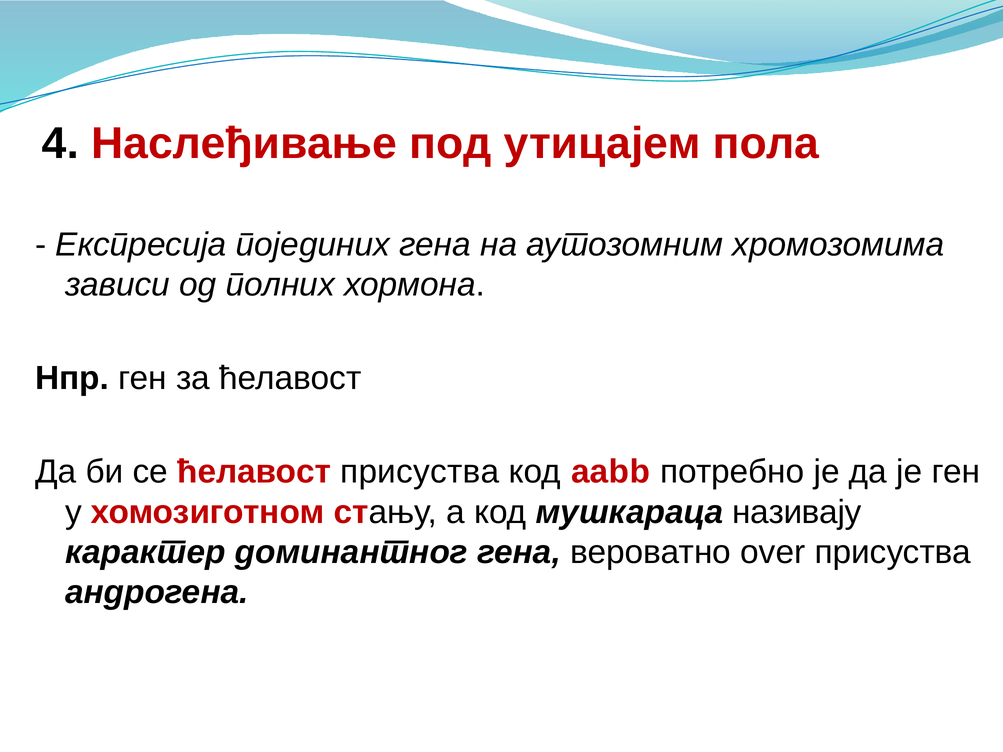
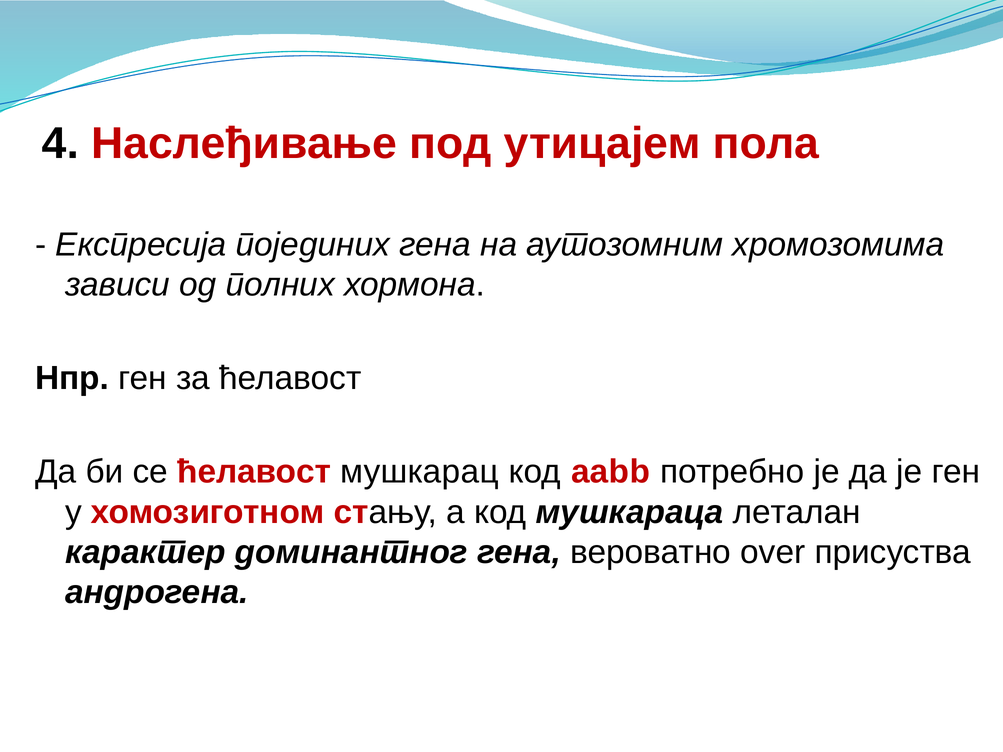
ћелавост присуства: присуства -> мушкарац (420, 472)
називају: називају -> леталан (797, 512)
